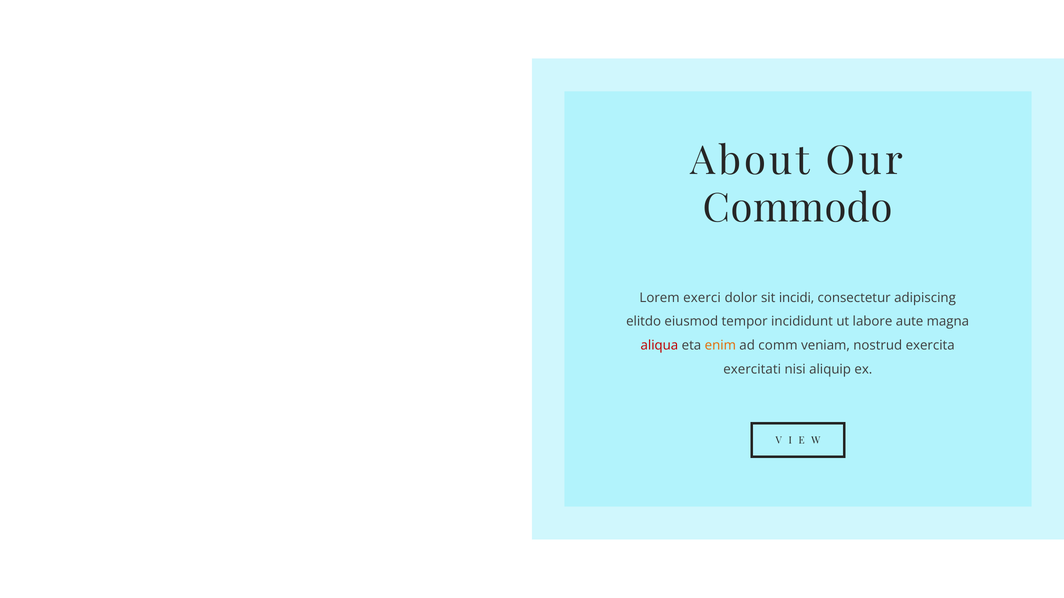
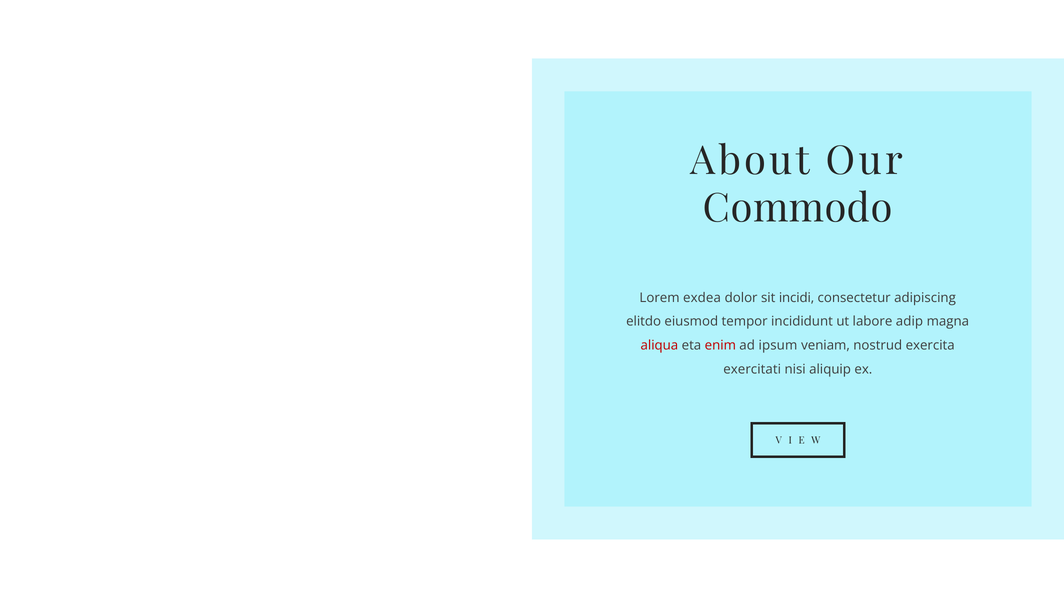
exerci: exerci -> exdea (702, 298)
aute: aute -> adip (909, 322)
enim colour: orange -> red (720, 346)
comm: comm -> ipsum (778, 346)
